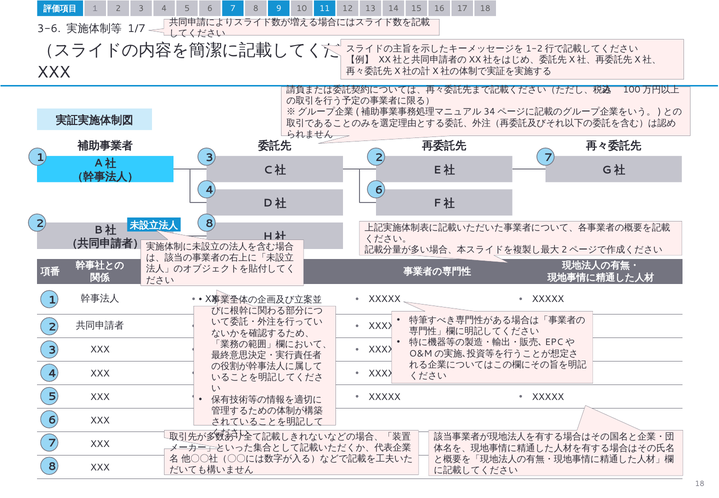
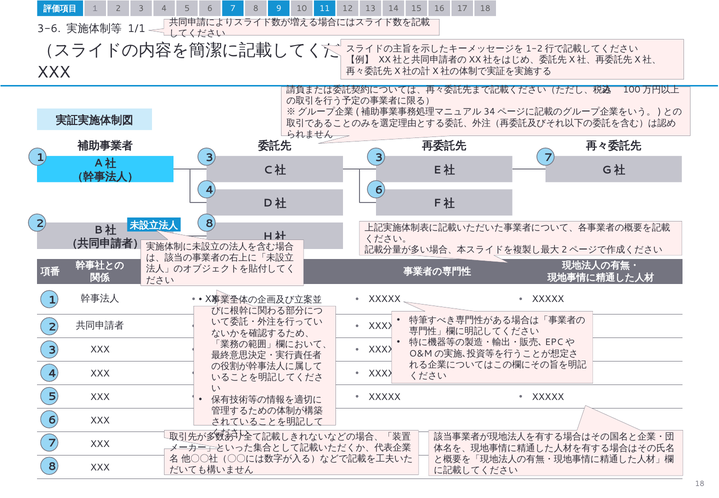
1/7: 1/7 -> 1/1 (137, 28)
3 2: 2 -> 3 (379, 157)
